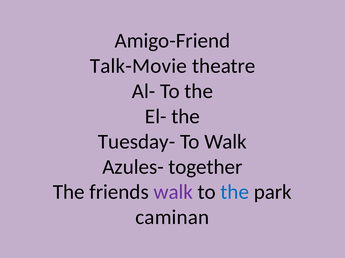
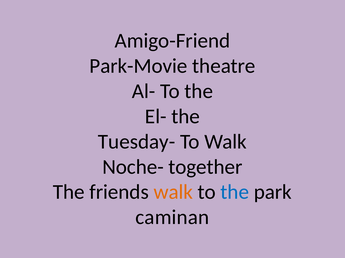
Talk-Movie: Talk-Movie -> Park-Movie (138, 66)
Azules-: Azules- -> Noche- (133, 167)
walk colour: purple -> orange (173, 193)
